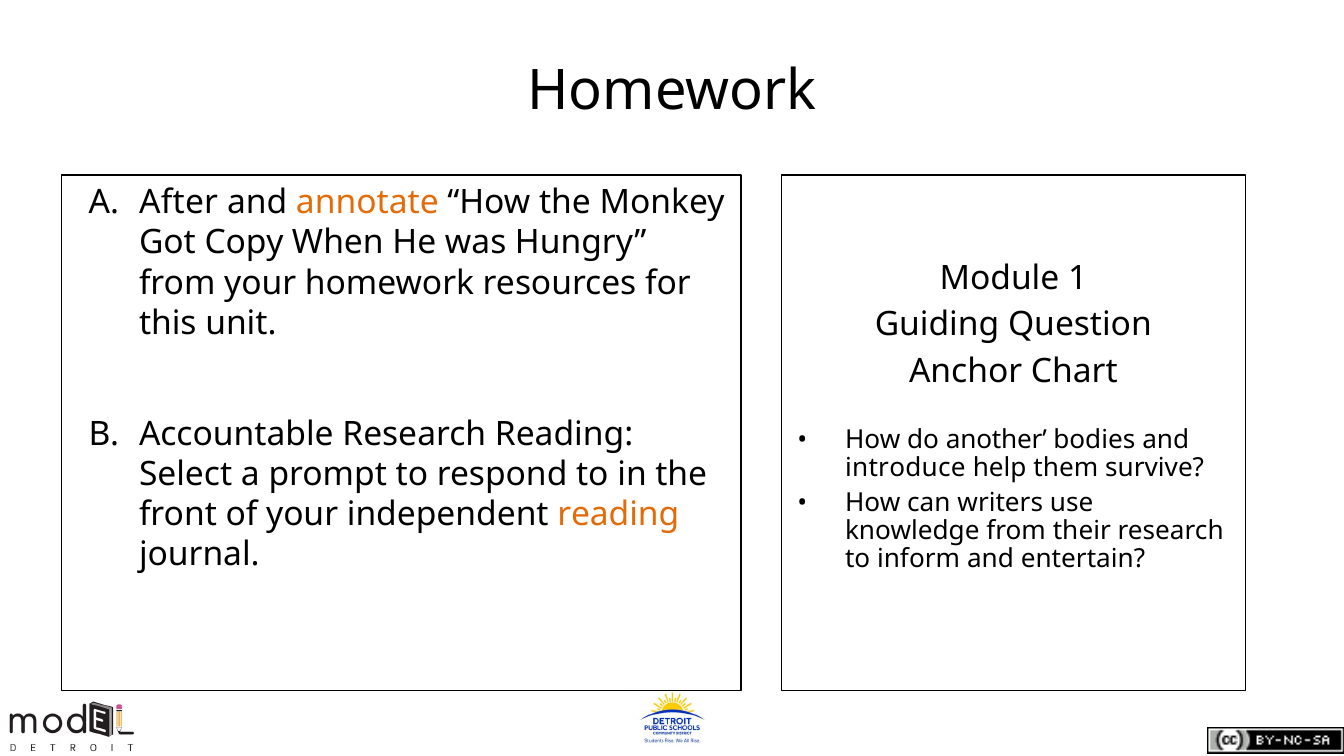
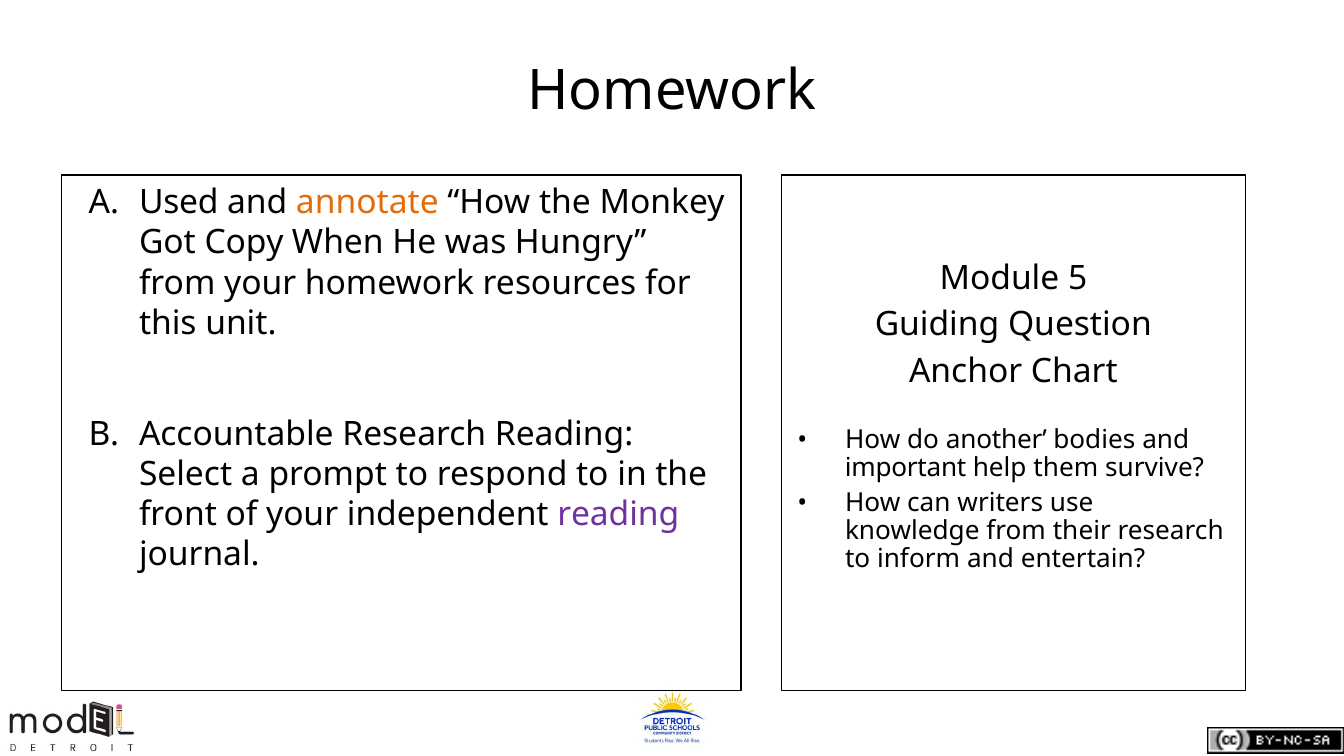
After: After -> Used (179, 203)
1: 1 -> 5 (1078, 278)
introduce: introduce -> important (906, 468)
reading colour: orange -> purple (618, 515)
